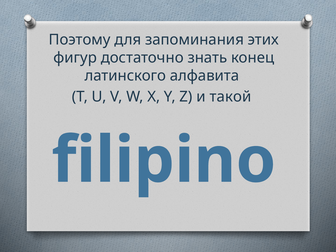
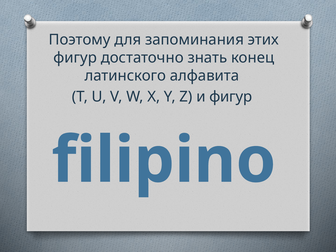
и такой: такой -> фигур (231, 97)
